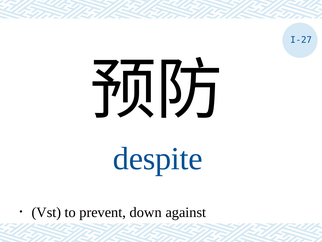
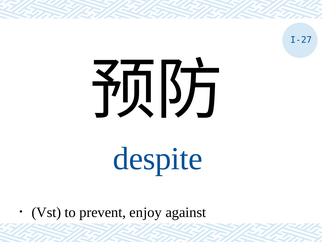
down: down -> enjoy (146, 212)
